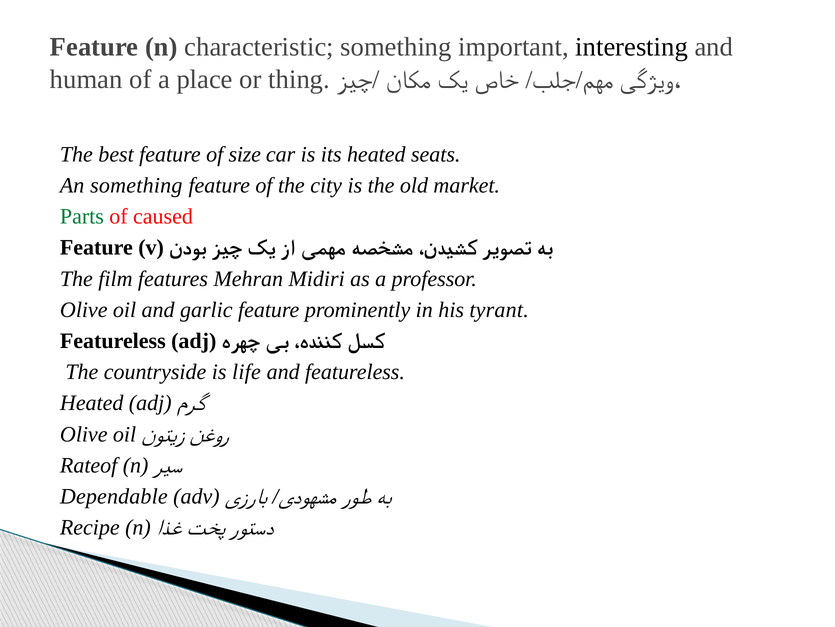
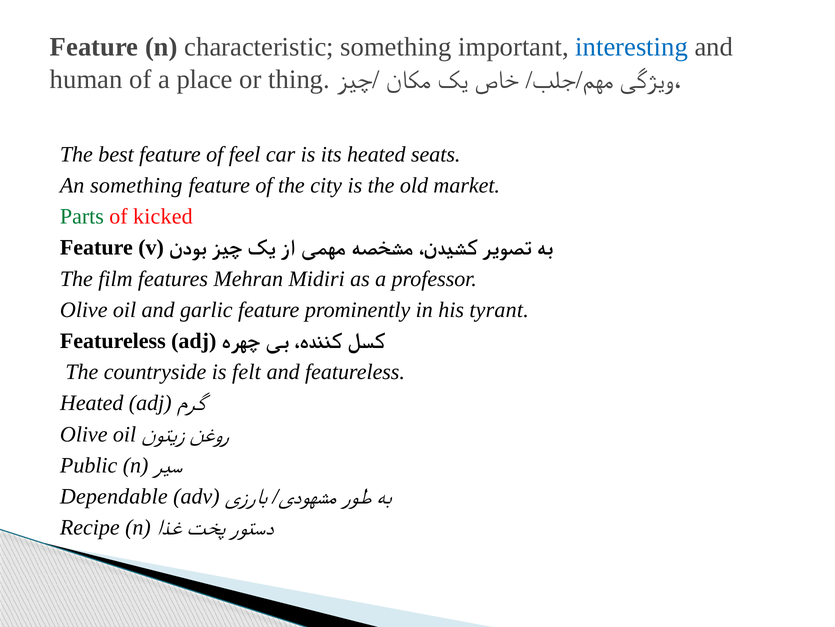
interesting colour: black -> blue (632, 47)
size: size -> feel (245, 154)
caused: caused -> kicked (163, 216)
life: life -> felt (246, 372)
Rateof: Rateof -> Public (89, 465)
